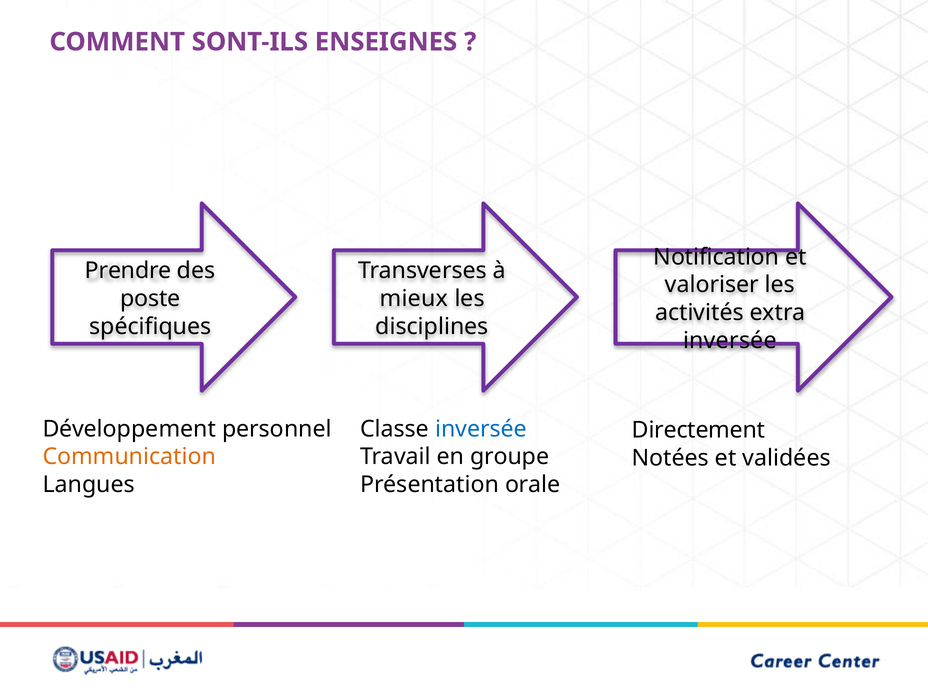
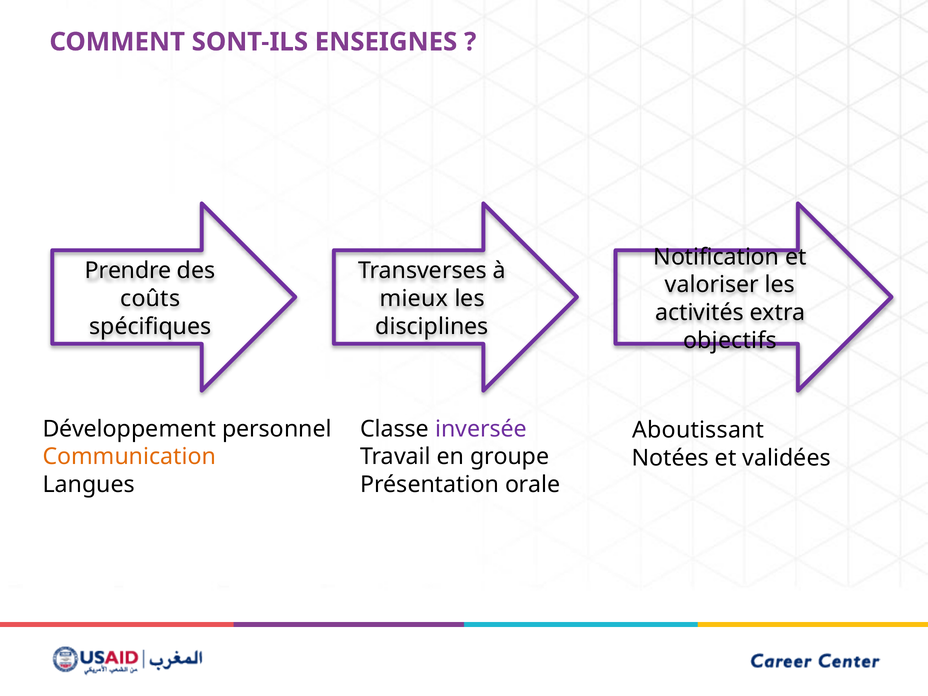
poste: poste -> coûts (150, 299)
inversée: inversée -> objectifs (730, 340)
inversée colour: blue -> purple (481, 429)
Directement: Directement -> Aboutissant (698, 430)
